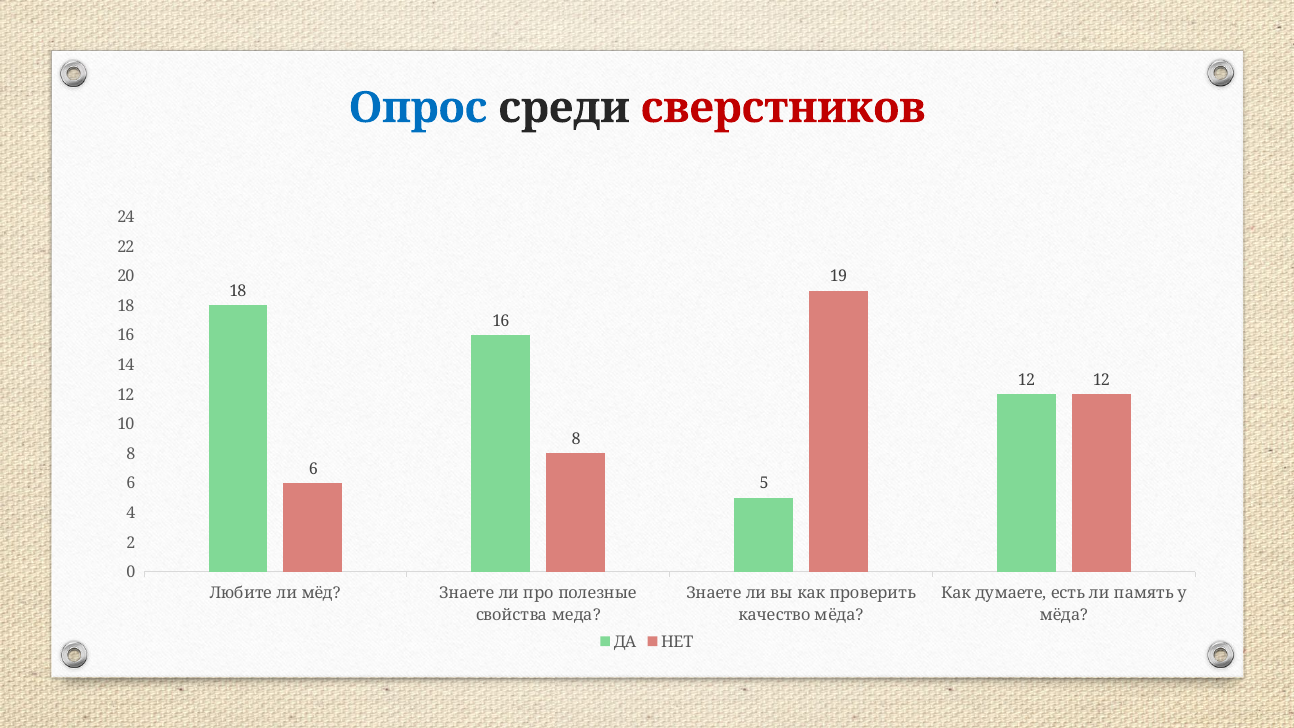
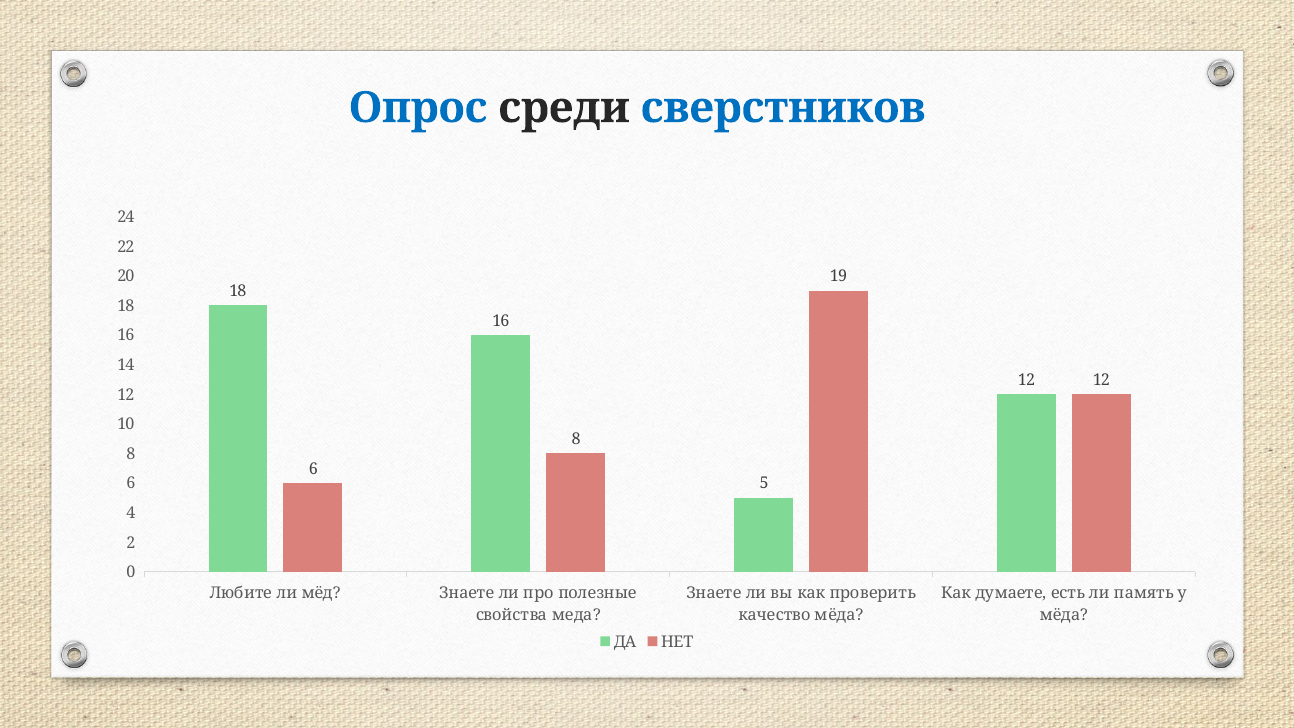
сверстников colour: red -> blue (783, 108)
